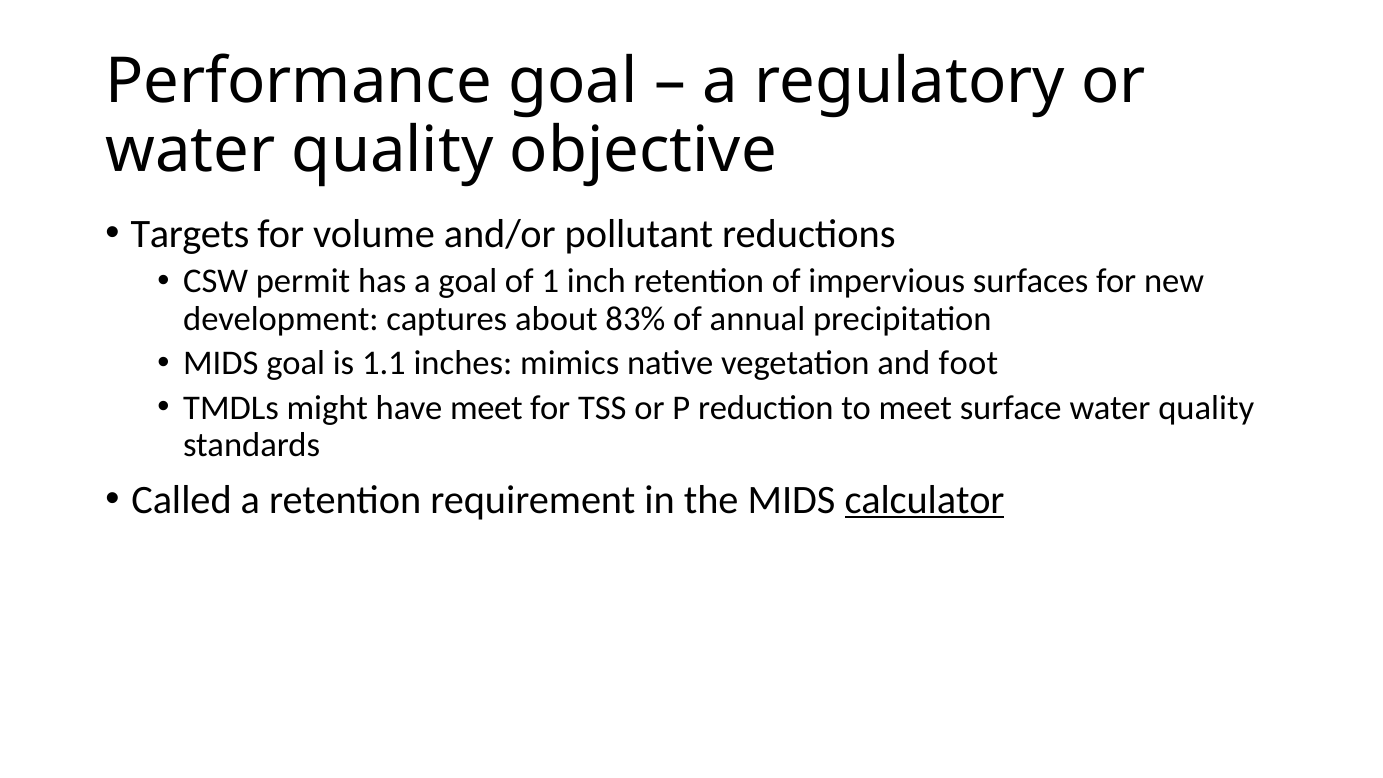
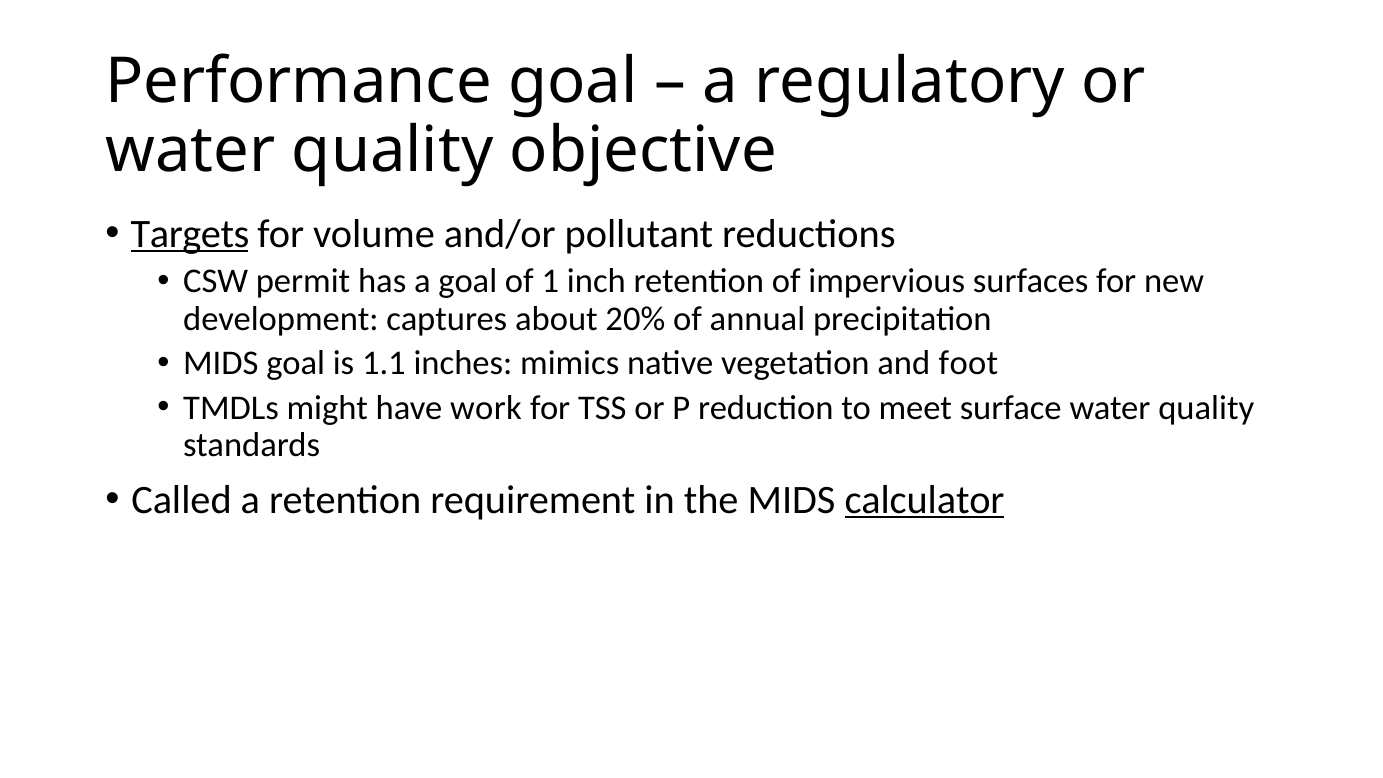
Targets underline: none -> present (190, 234)
83%: 83% -> 20% (635, 319)
have meet: meet -> work (486, 408)
